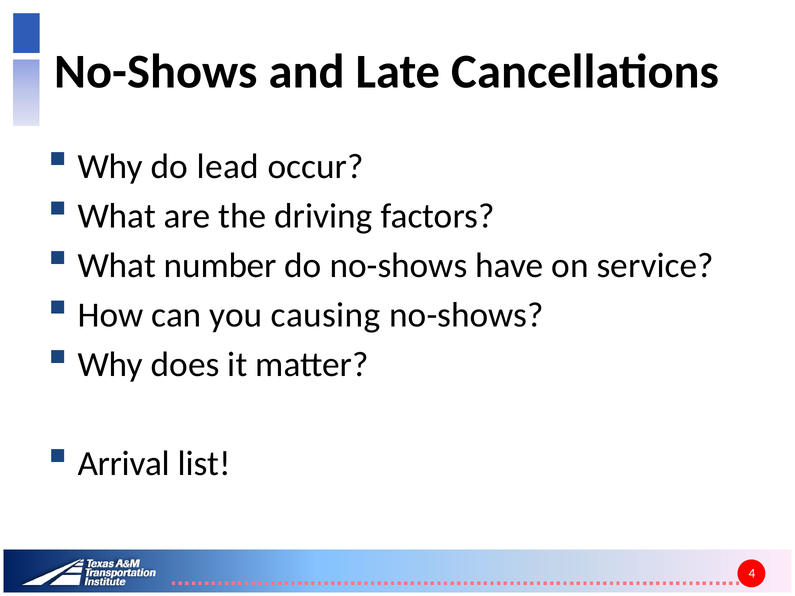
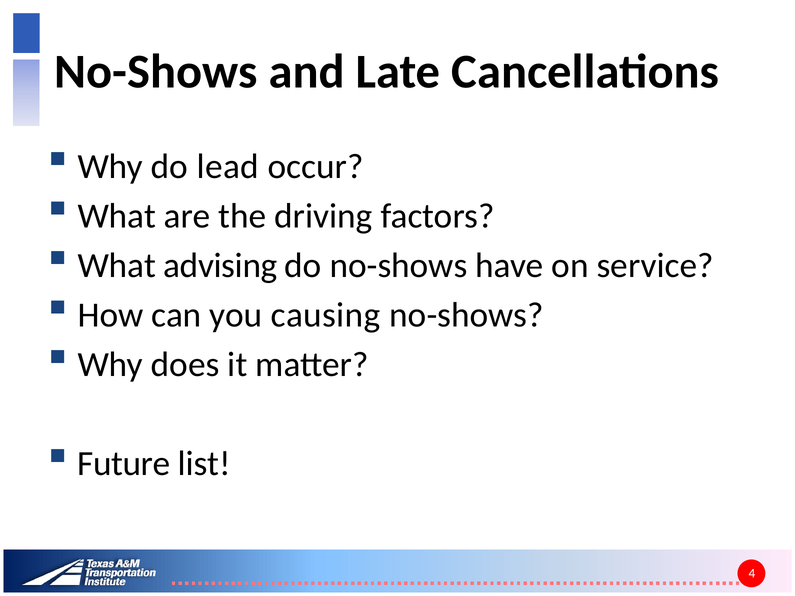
number: number -> advising (220, 266)
Arrival: Arrival -> Future (124, 464)
